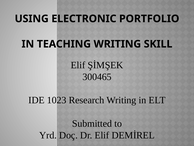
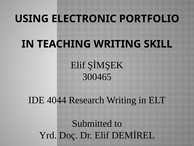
1023: 1023 -> 4044 (57, 100)
